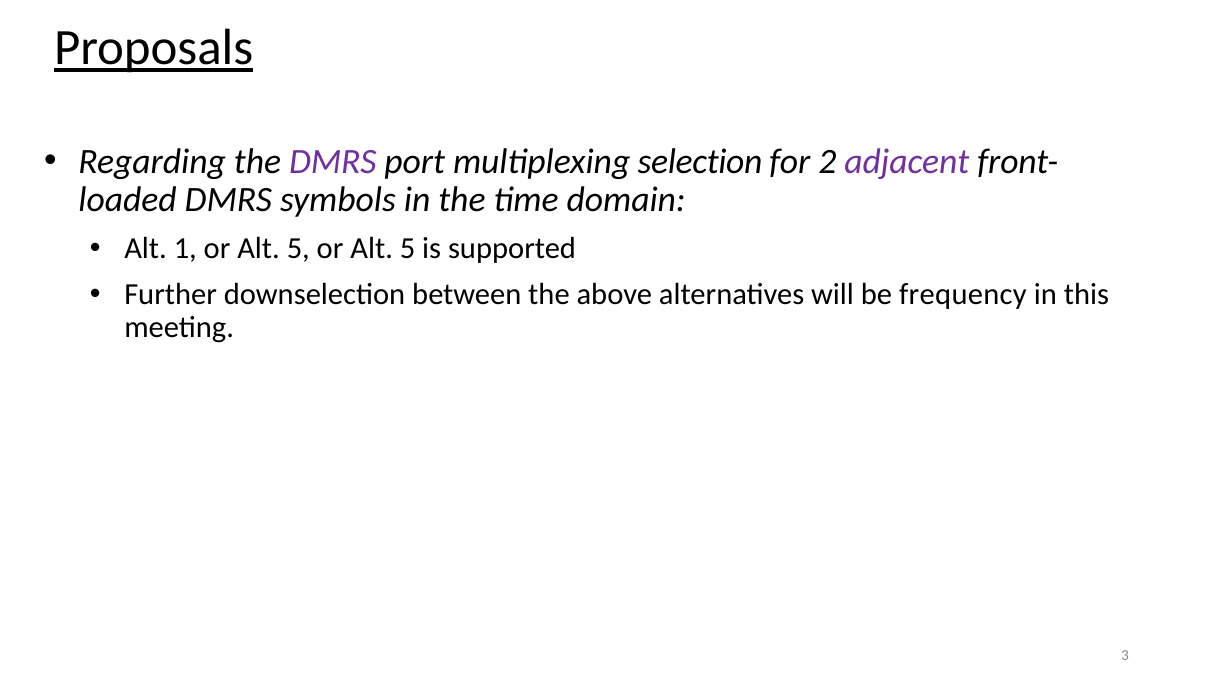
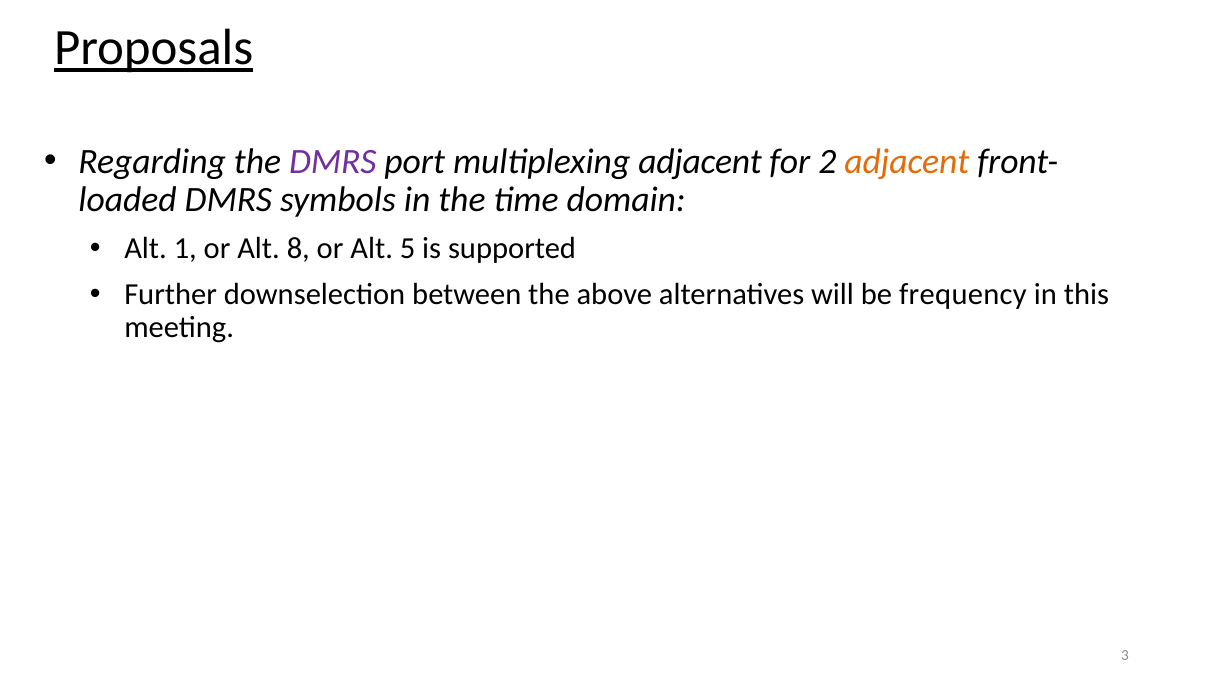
multiplexing selection: selection -> adjacent (700, 162)
adjacent colour: purple -> orange (907, 162)
1 or Alt 5: 5 -> 8 (298, 249)
